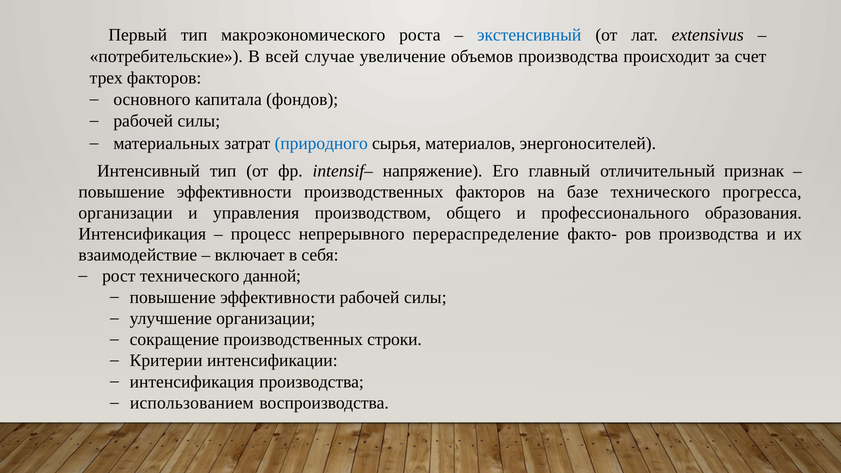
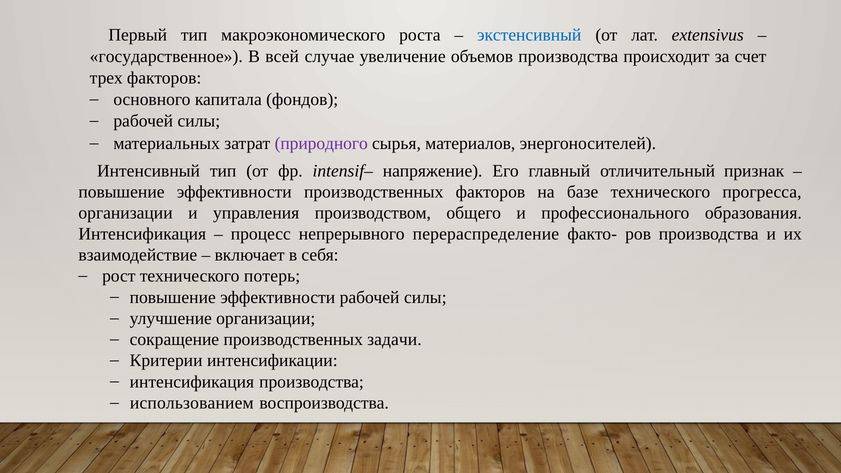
потребительские: потребительские -> государственное (166, 57)
природного colour: blue -> purple (321, 143)
данной: данной -> потерь (272, 276)
строки: строки -> задачи (394, 340)
